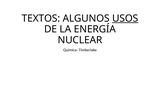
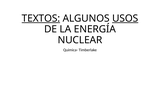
TEXTOS underline: none -> present (41, 18)
